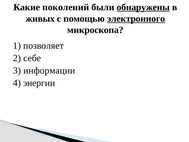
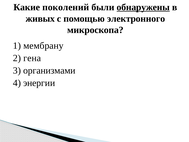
электронного underline: present -> none (136, 19)
позволяет: позволяет -> мембрану (43, 46)
себе: себе -> гена (32, 58)
информации: информации -> организмами (49, 70)
